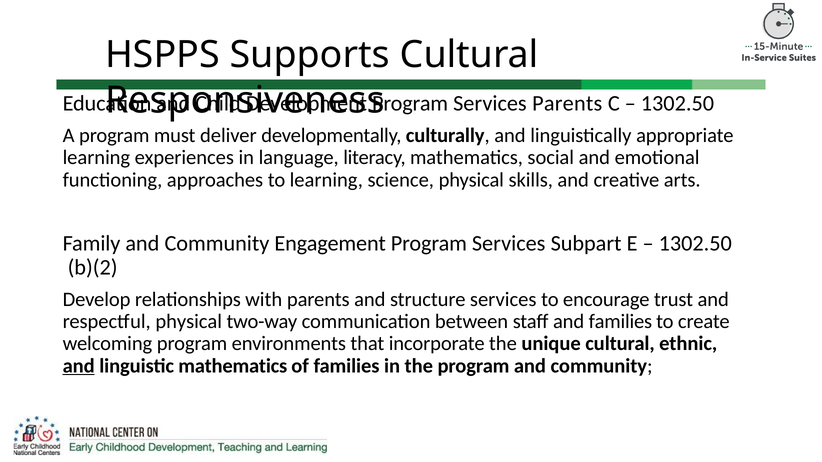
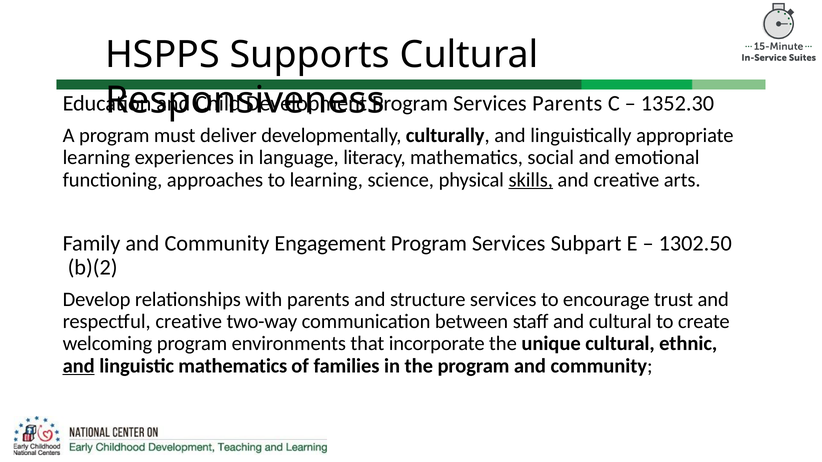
1302.50: 1302.50 -> 1352.30 (677, 103)
skills underline: none -> present (531, 180)
respectful physical: physical -> creative (189, 322)
and families: families -> cultural (620, 322)
